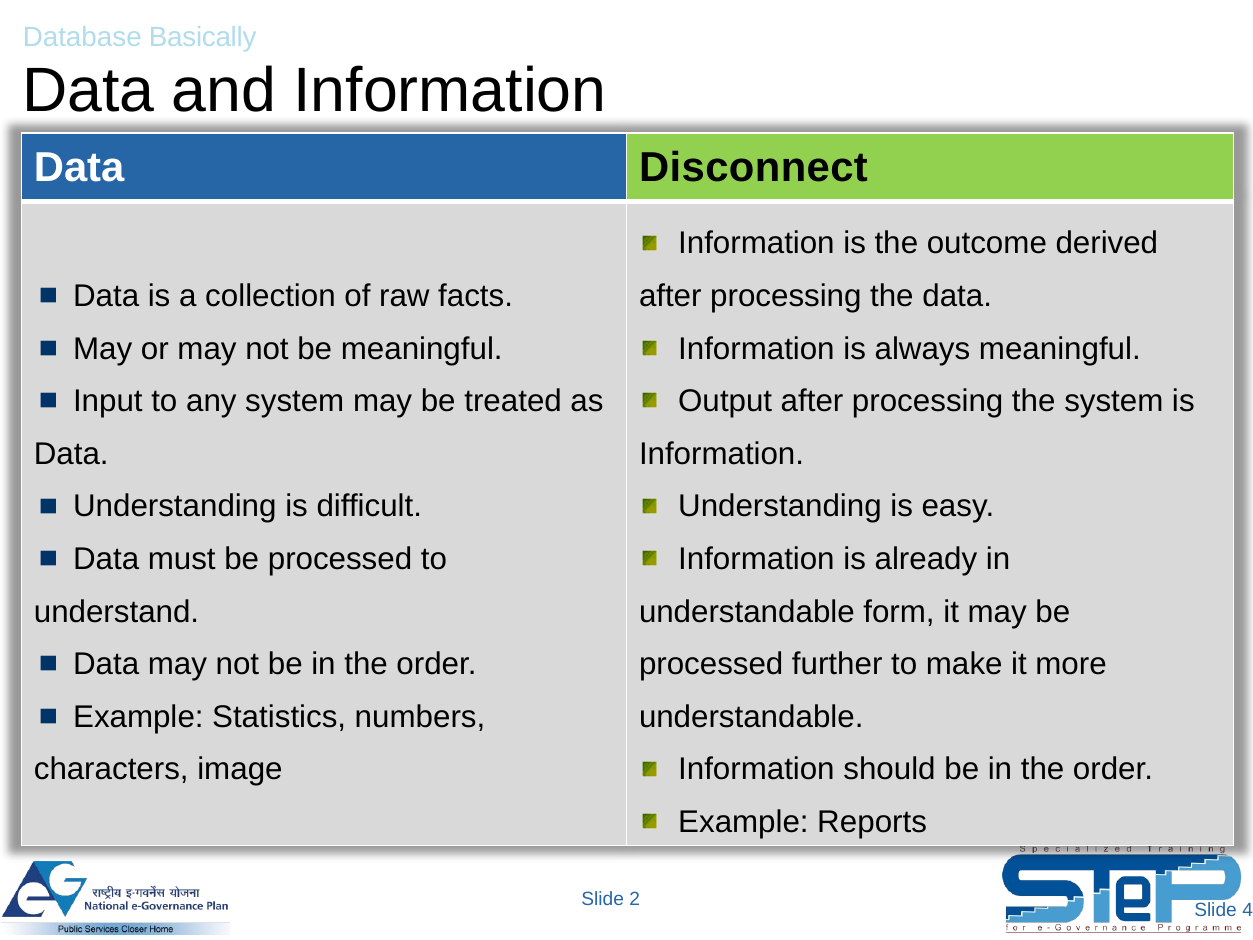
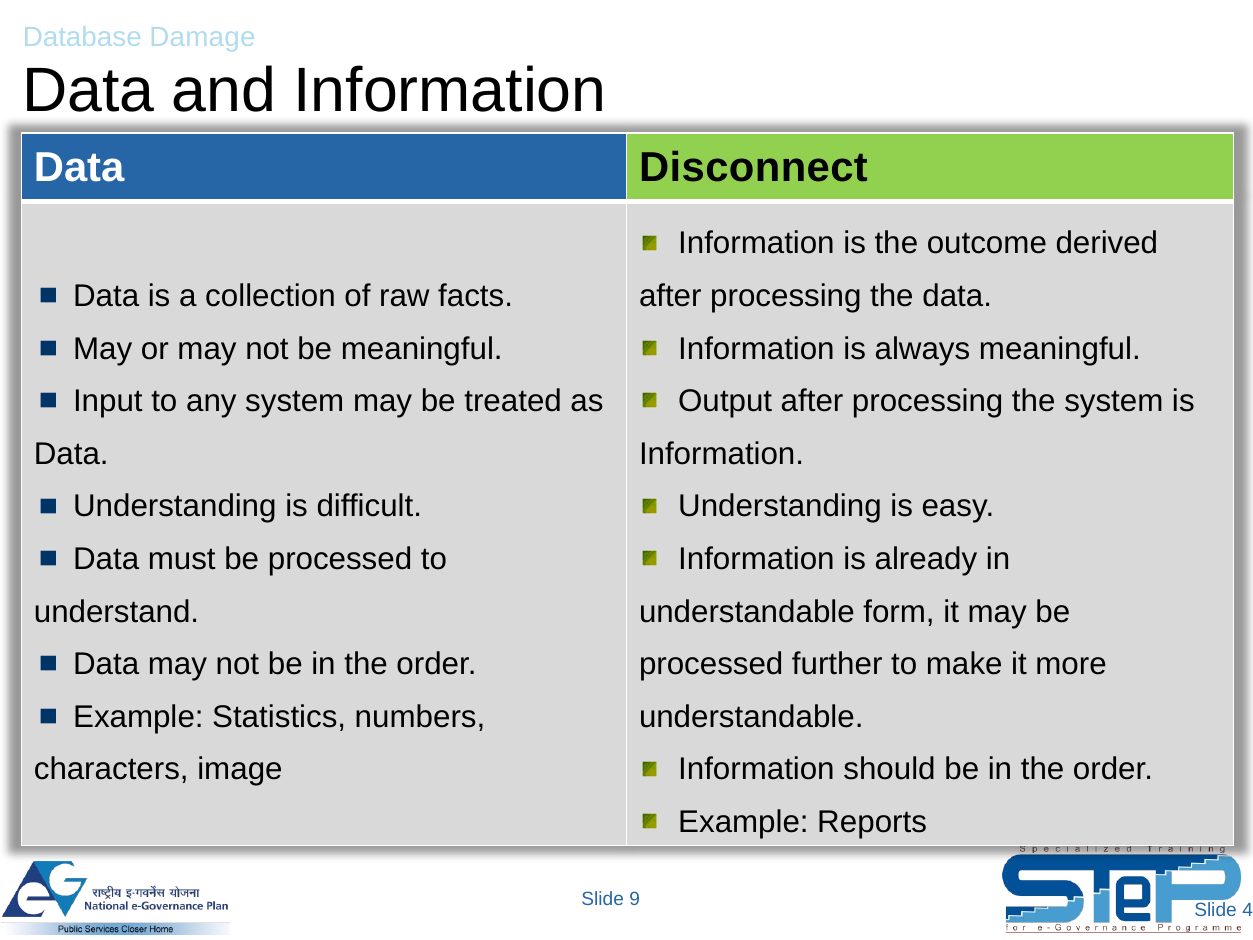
Basically: Basically -> Damage (202, 37)
2: 2 -> 9 (635, 899)
